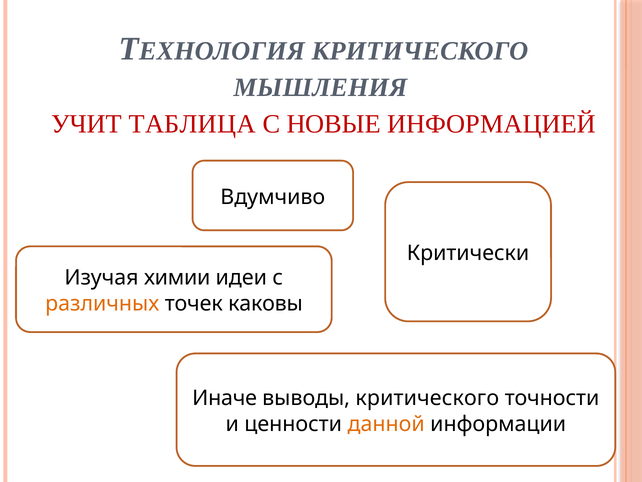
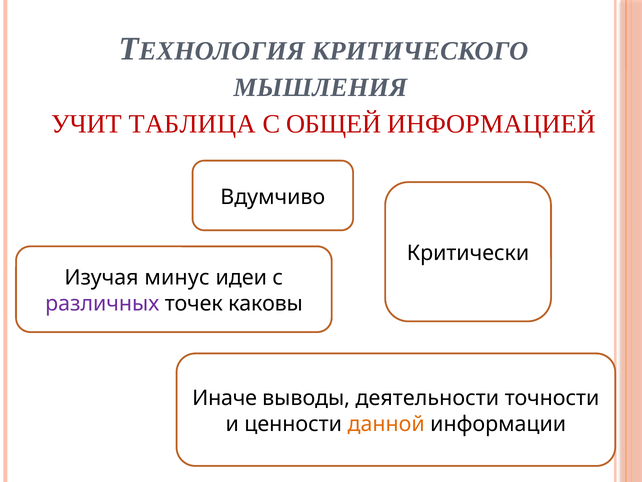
НОВЫЕ: НОВЫЕ -> ОБЩЕЙ (334, 124)
химии: химии -> минус (177, 278)
различных colour: orange -> purple (102, 303)
выводы критического: критического -> деятельности (427, 398)
